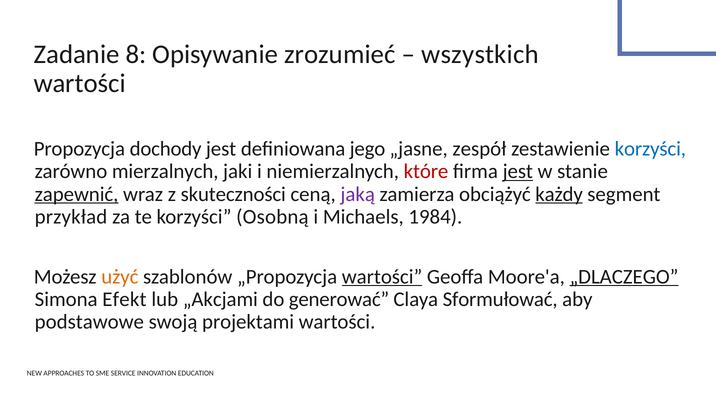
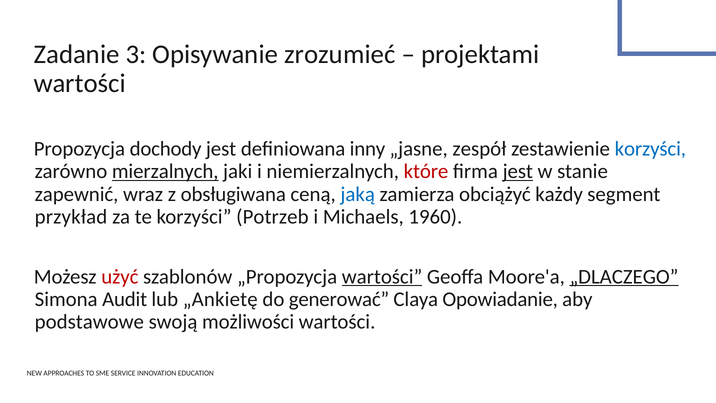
8: 8 -> 3 (136, 54)
wszystkich: wszystkich -> projektami (480, 54)
jego: jego -> inny (367, 149)
mierzalnych underline: none -> present (165, 171)
zapewnić underline: present -> none (77, 194)
skuteczności: skuteczności -> obsługiwana (233, 194)
jaką colour: purple -> blue (358, 194)
każdy underline: present -> none (559, 194)
Osobną: Osobną -> Potrzeb (272, 217)
1984: 1984 -> 1960 (435, 217)
użyć colour: orange -> red (120, 276)
Efekt: Efekt -> Audit (125, 299)
„Akcjami: „Akcjami -> „Ankietę (220, 299)
Sformułować: Sformułować -> Opowiadanie (500, 299)
projektami: projektami -> możliwości (248, 321)
